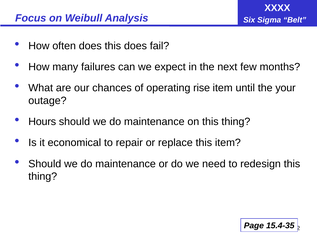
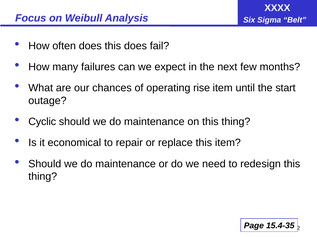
your: your -> start (286, 88)
Hours: Hours -> Cyclic (42, 122)
